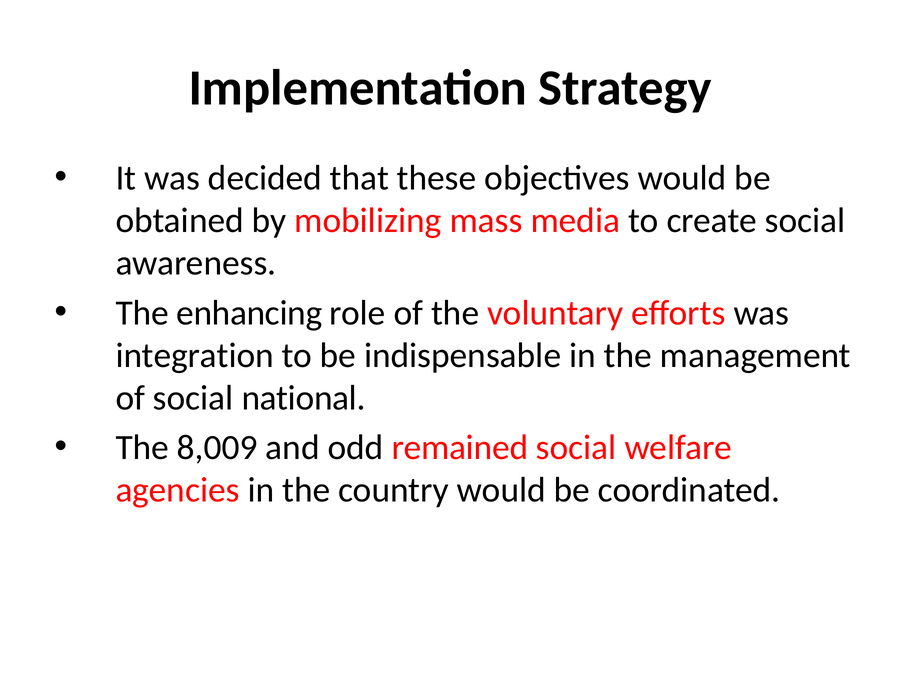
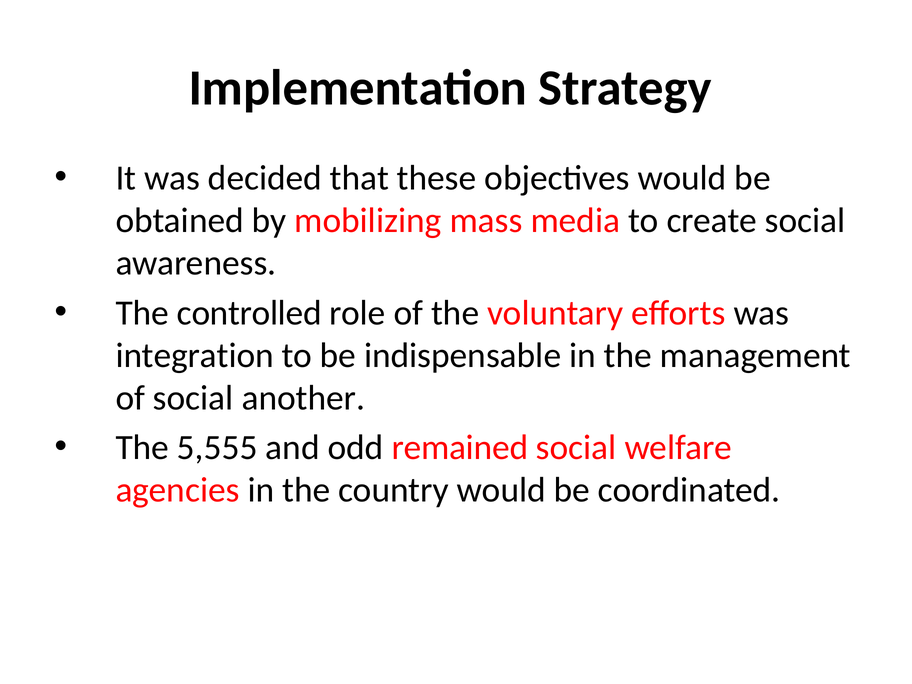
enhancing: enhancing -> controlled (249, 313)
national: national -> another (303, 398)
8,009: 8,009 -> 5,555 (217, 448)
